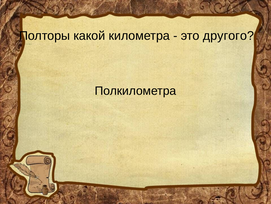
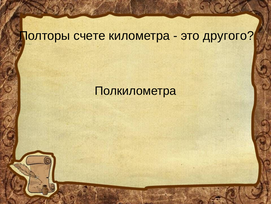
какой: какой -> счете (89, 36)
